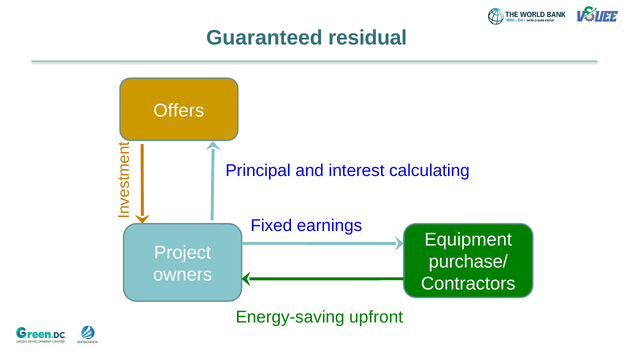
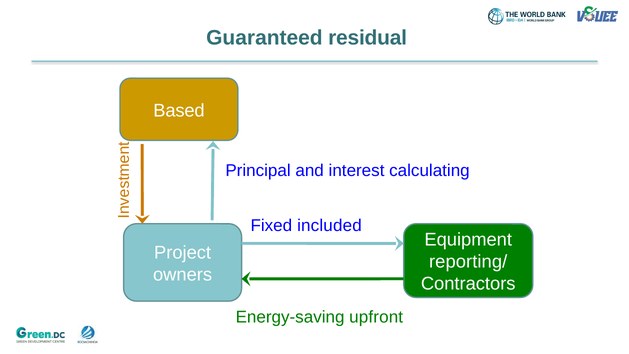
Offers: Offers -> Based (179, 110)
earnings: earnings -> included (329, 226)
purchase/: purchase/ -> reporting/ (468, 262)
